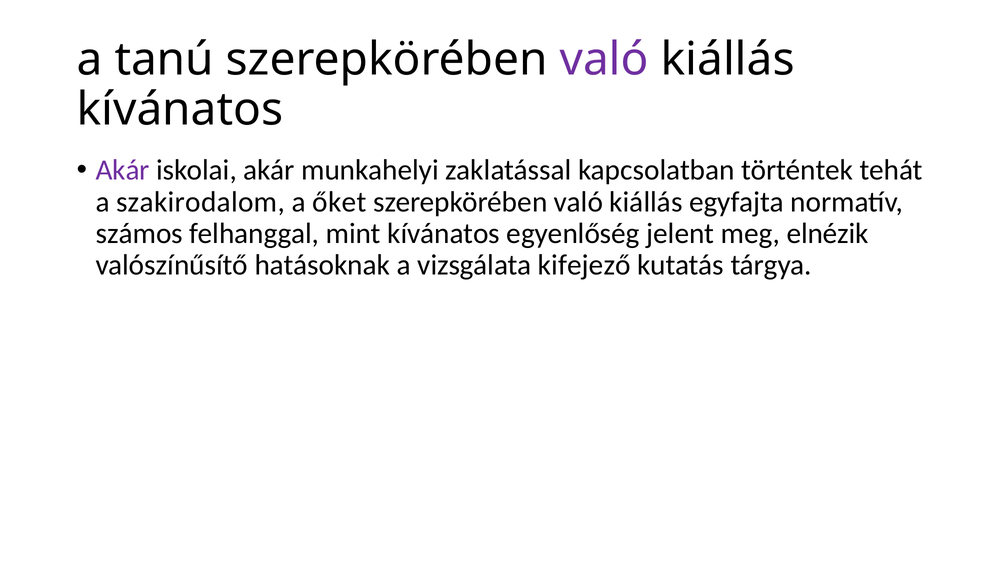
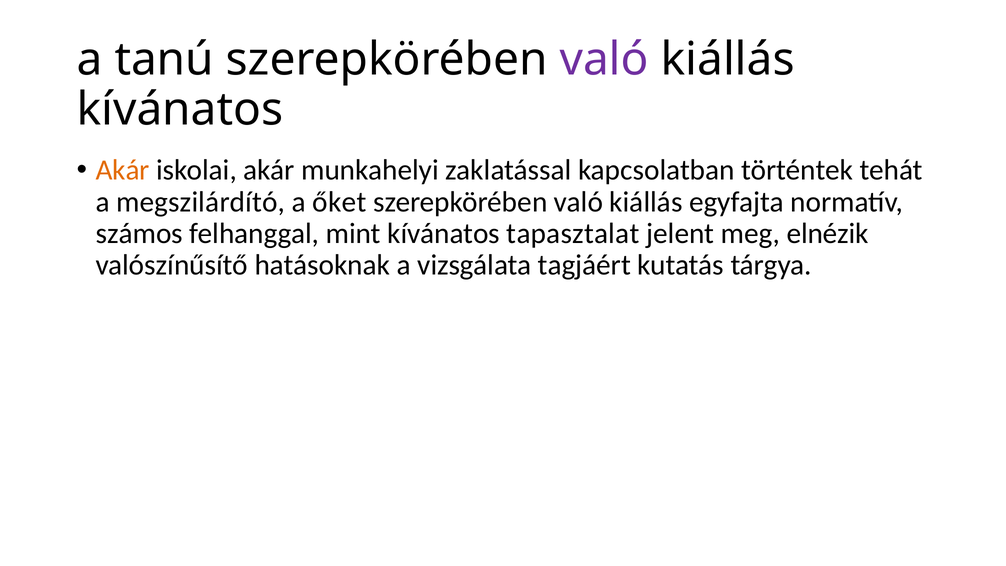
Akár colour: purple -> orange (123, 170)
szakirodalom: szakirodalom -> megszilárdító (201, 202)
egyenlőség: egyenlőség -> tapasztalat (573, 233)
kifejező: kifejező -> tagjáért (584, 265)
